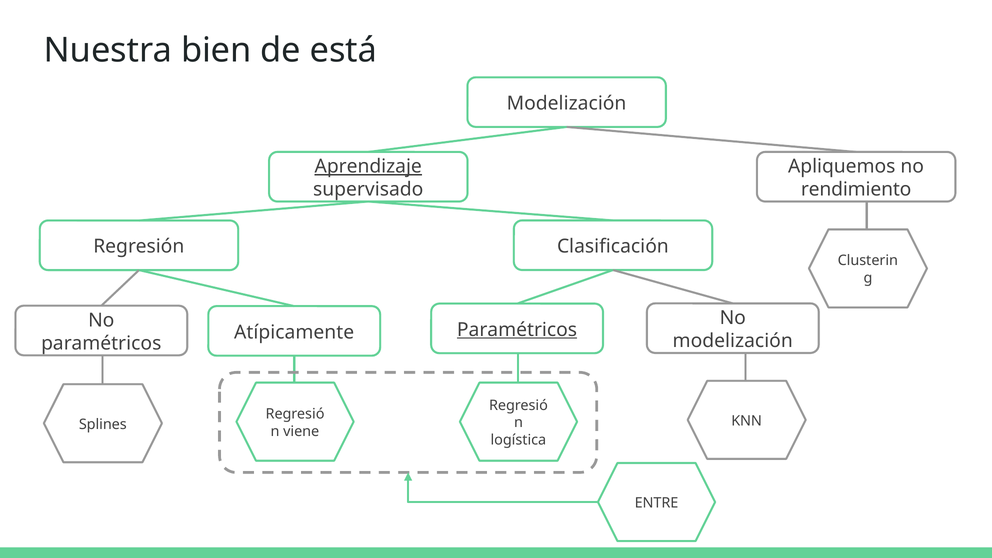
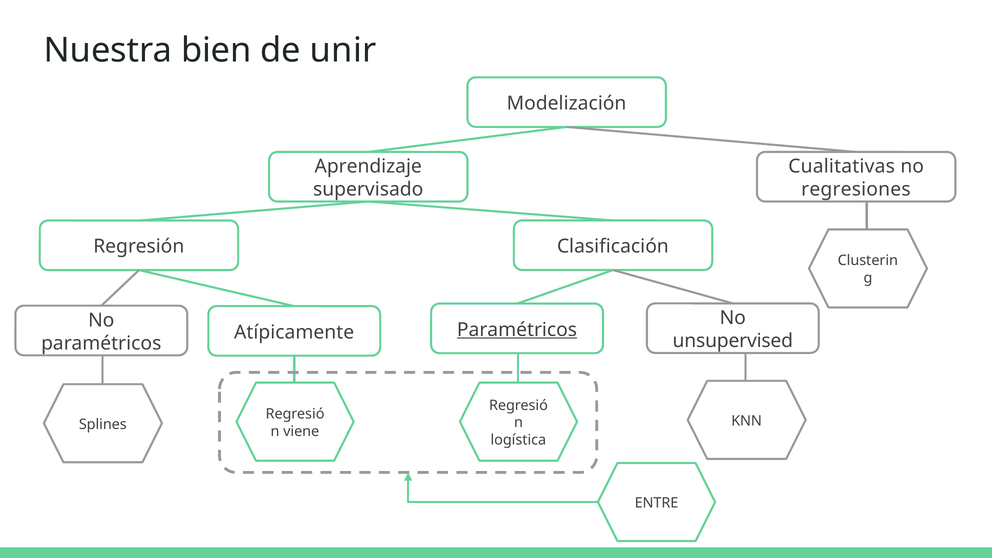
está: está -> unir (343, 50)
Aprendizaje underline: present -> none (368, 166)
Apliquemos: Apliquemos -> Cualitativas (842, 166)
rendimiento: rendimiento -> regresiones (856, 190)
modelización: modelización -> unsupervised (733, 341)
